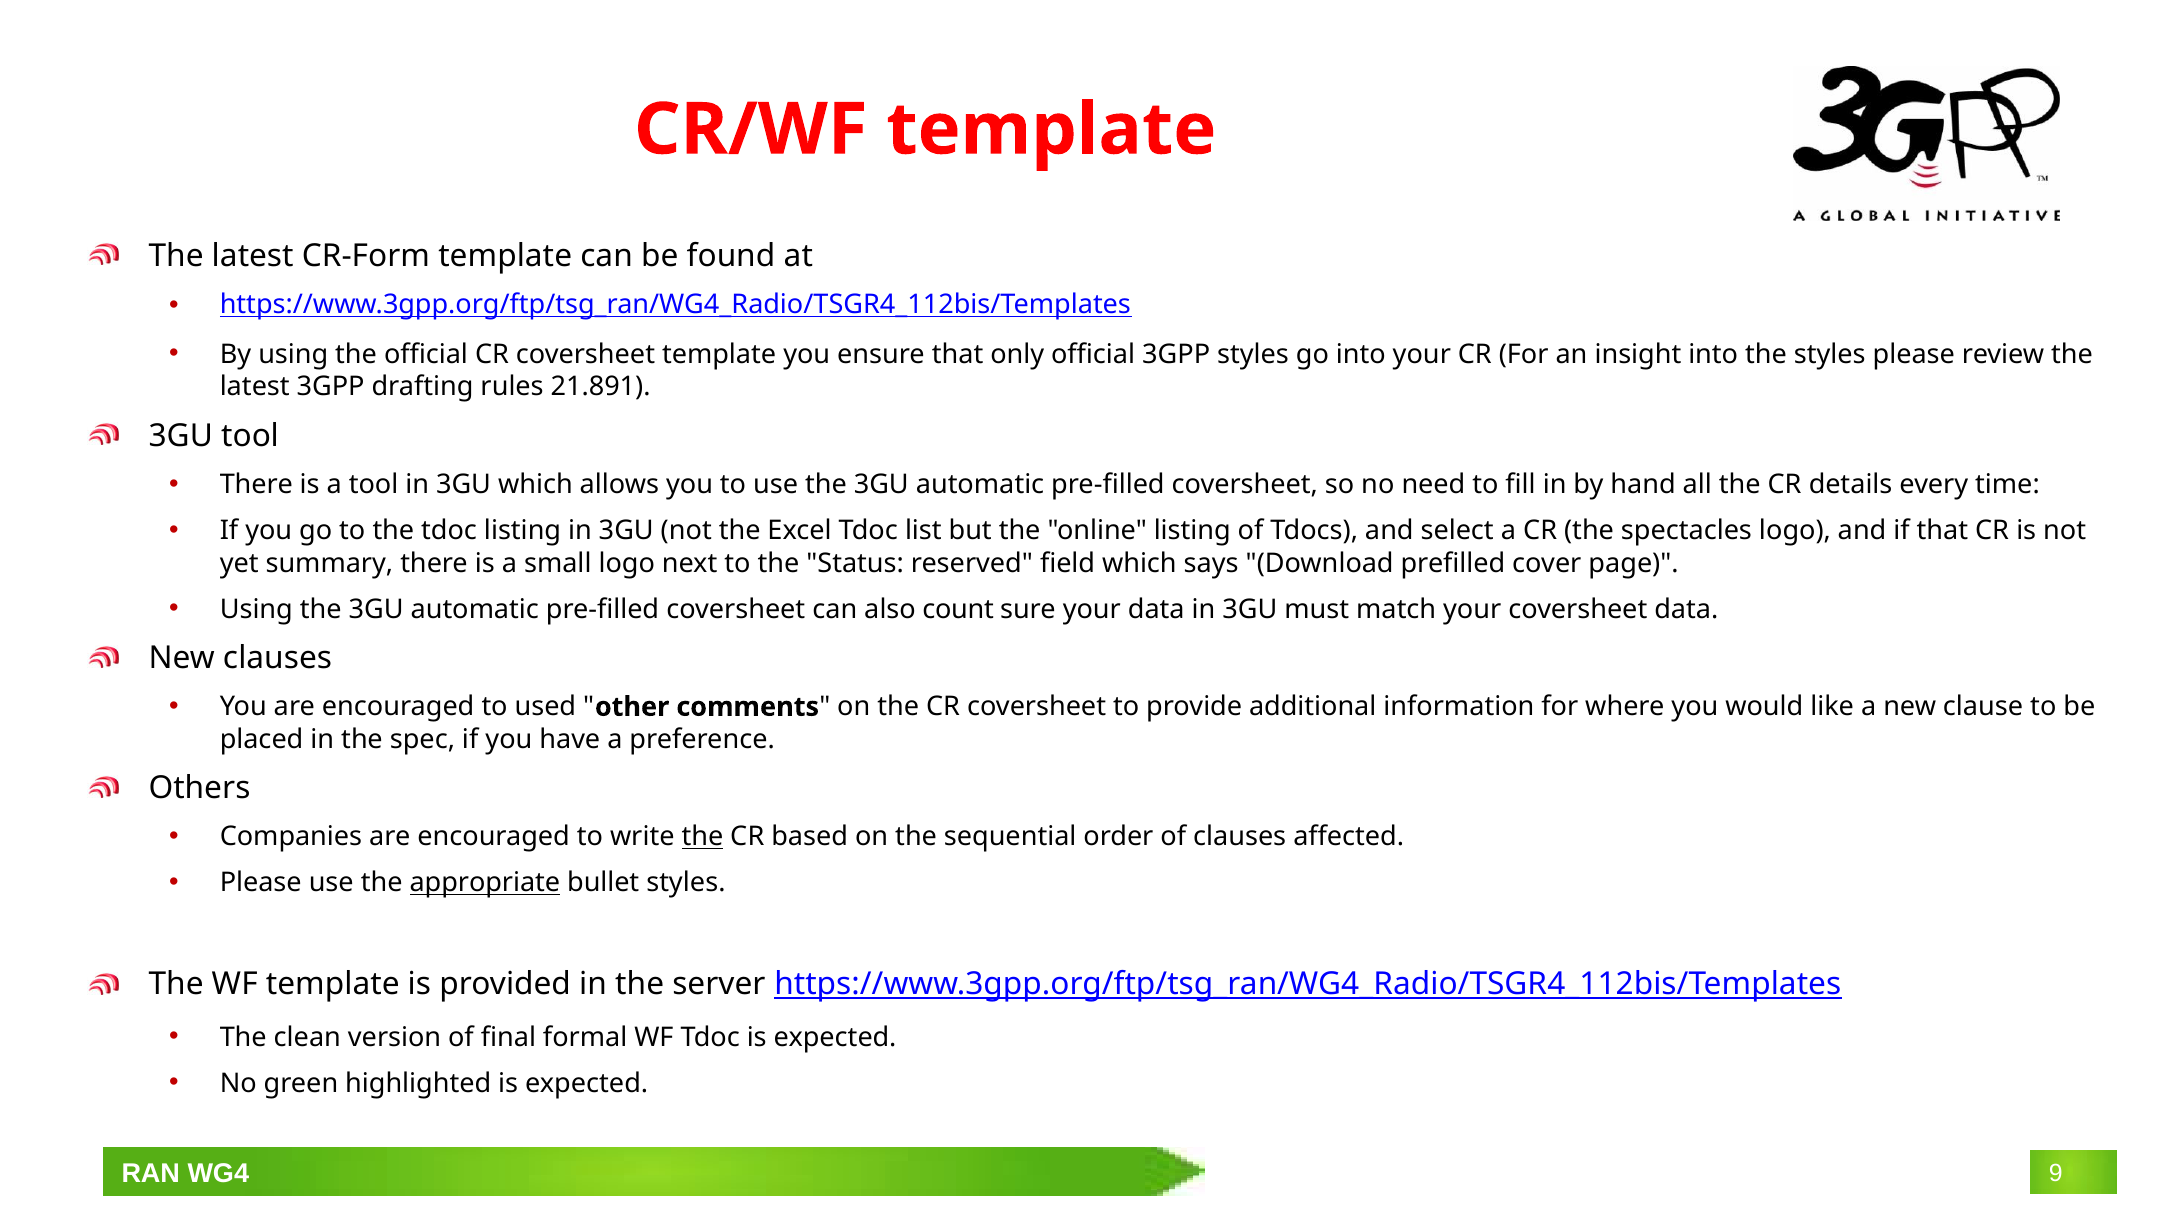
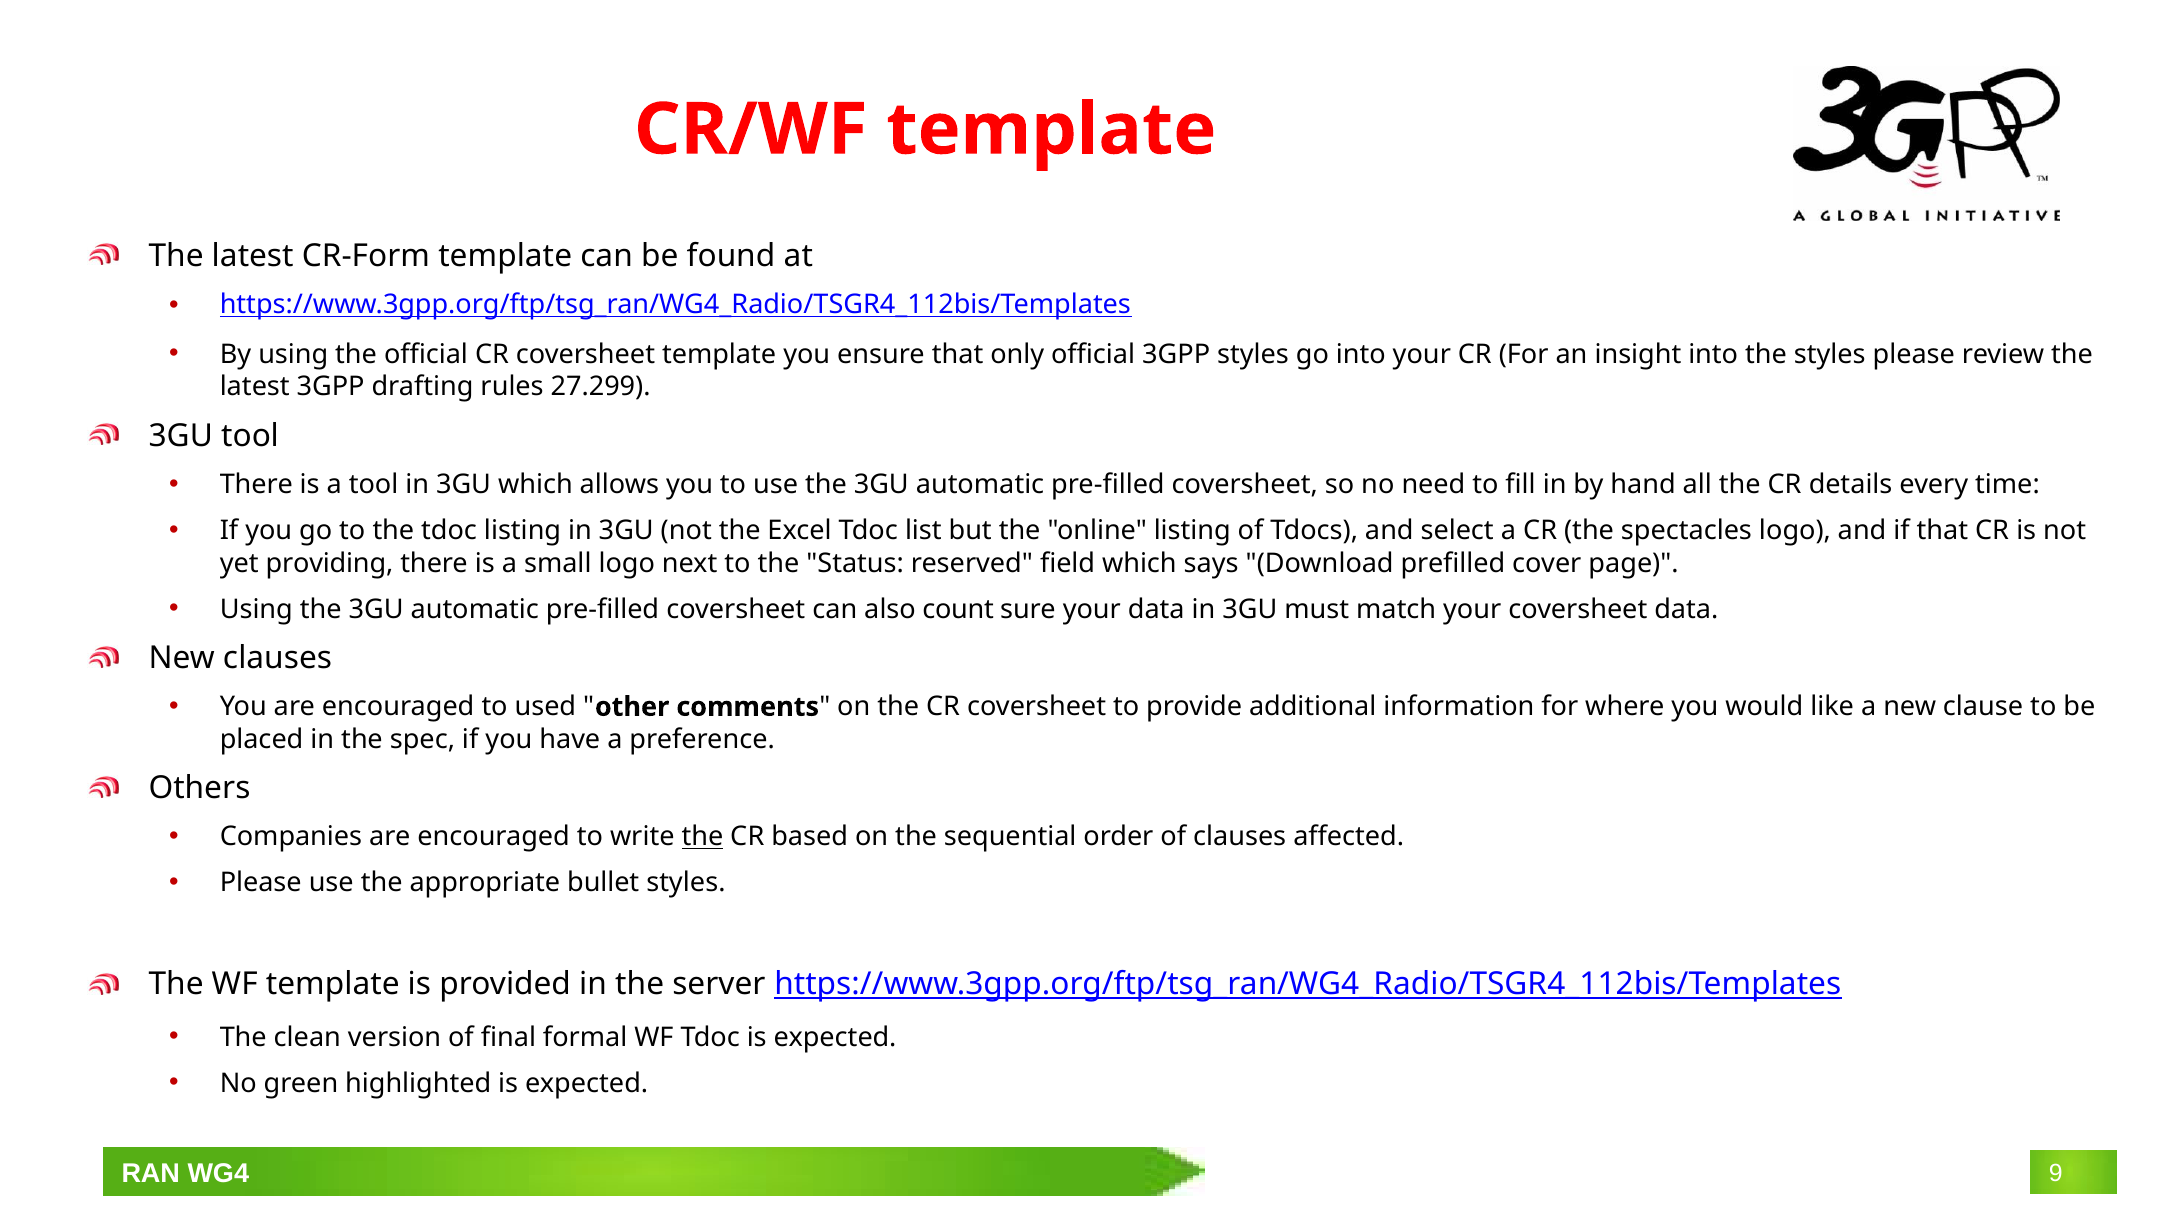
21.891: 21.891 -> 27.299 (601, 387)
summary: summary -> providing (329, 563)
appropriate underline: present -> none (485, 883)
